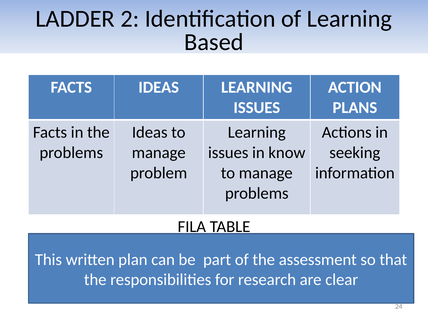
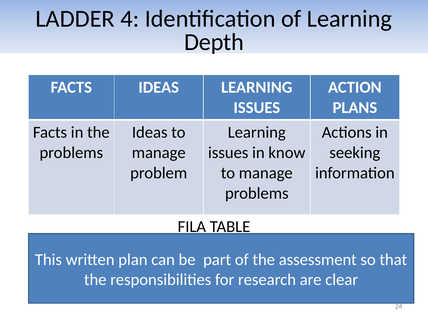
2: 2 -> 4 (130, 19)
Based: Based -> Depth (214, 42)
